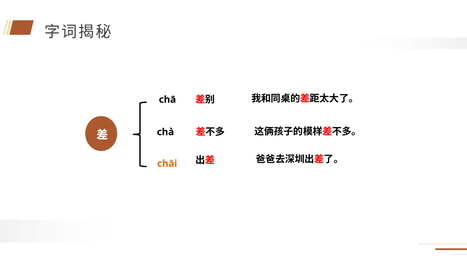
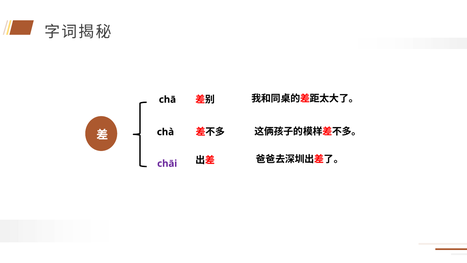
chāi colour: orange -> purple (167, 163)
